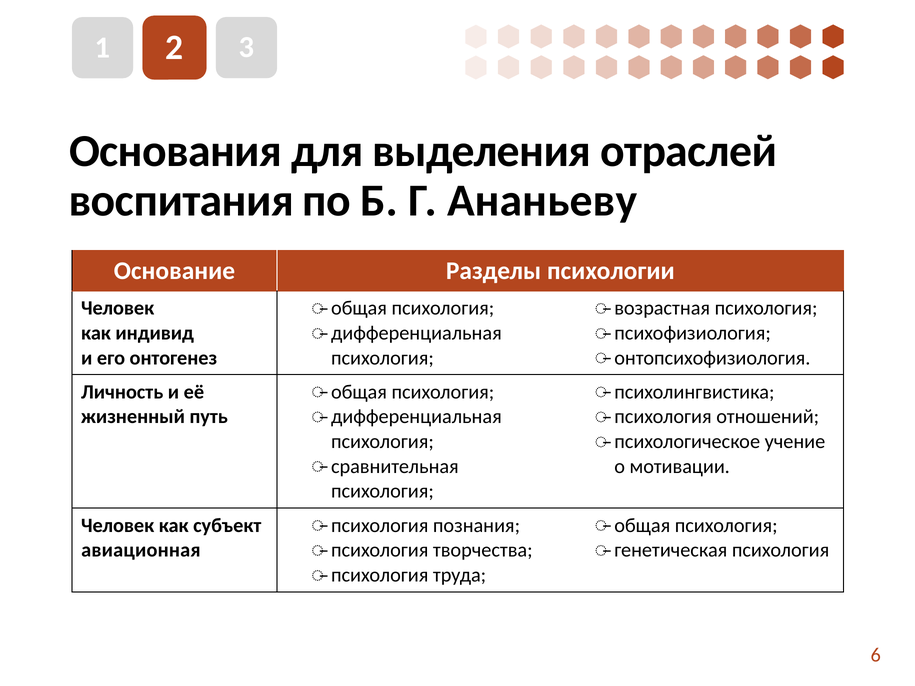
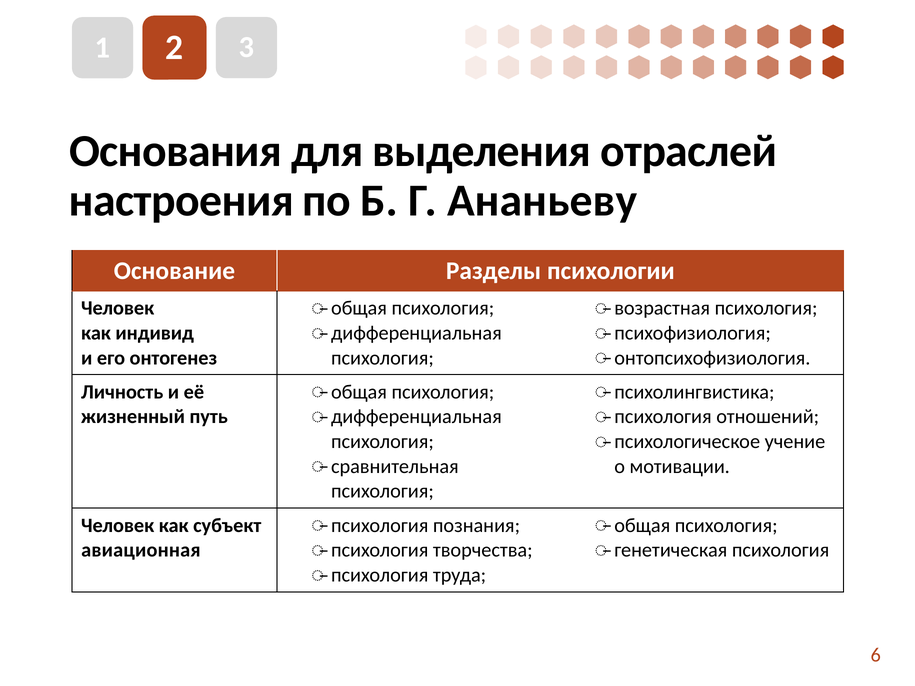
воспитания: воспитания -> настроения (181, 201)
